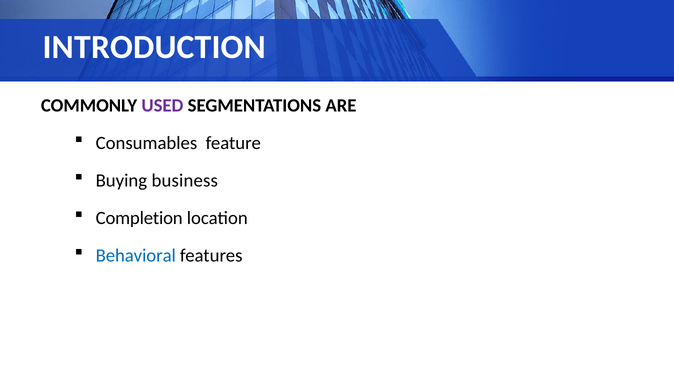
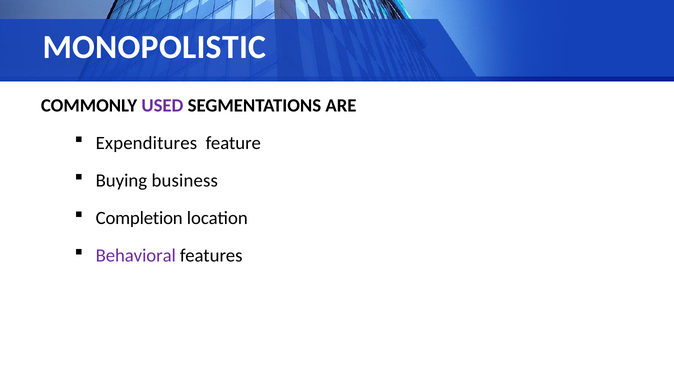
INTRODUCTION: INTRODUCTION -> MONOPOLISTIC (154, 47)
Consumables: Consumables -> Expenditures (146, 143)
Behavioral colour: blue -> purple (136, 256)
